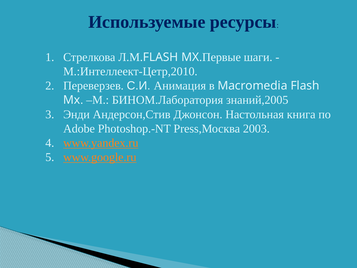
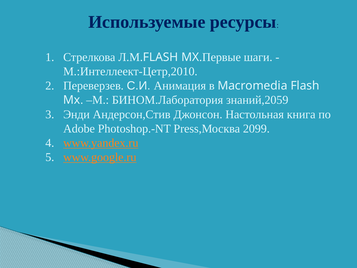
знаний,2005: знаний,2005 -> знаний,2059 (257, 100)
2003: 2003 -> 2099 (256, 129)
